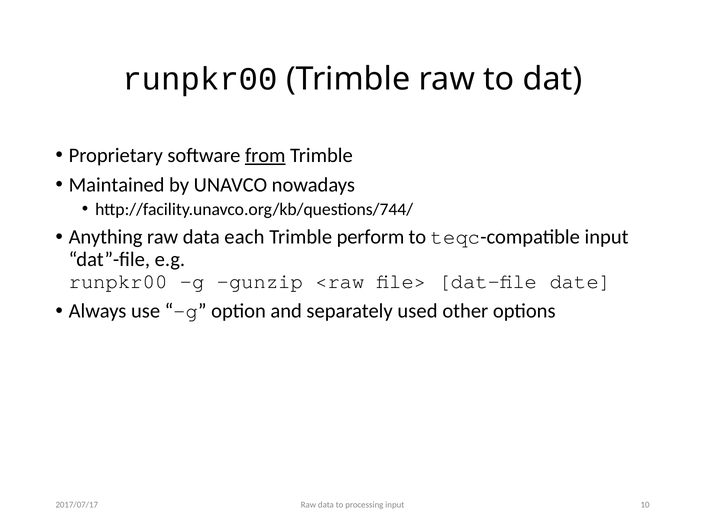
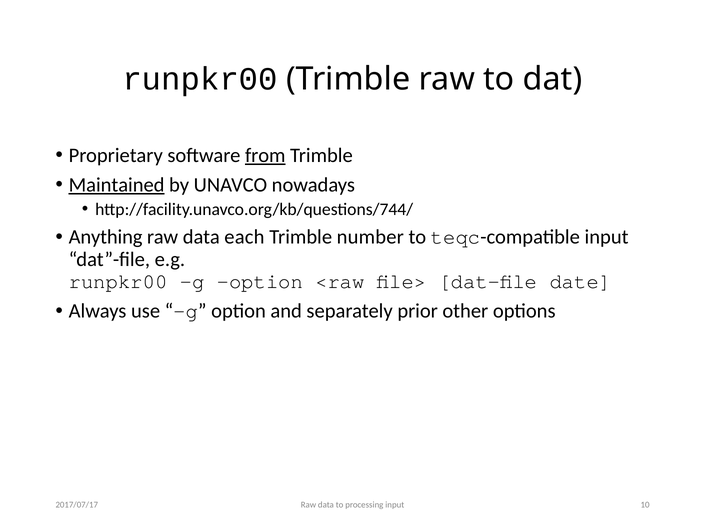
Maintained underline: none -> present (117, 185)
perform: perform -> number (370, 237)
runpkr00 g gunzip: gunzip -> option (260, 281)
used: used -> prior (418, 311)
